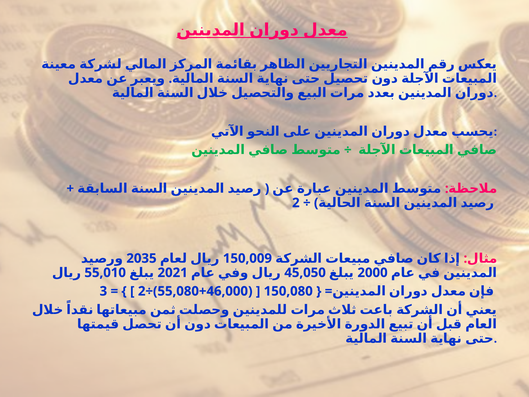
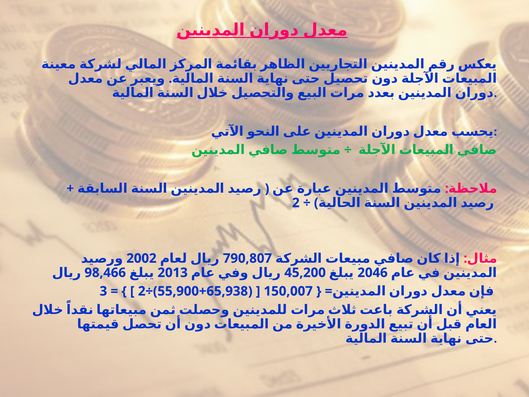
2035: 2035 -> 2002 (141, 258)
150,009: 150,009 -> 790,807 (247, 258)
55,010: 55,010 -> 98,466 (105, 273)
2021: 2021 -> 2013 (173, 273)
45,050: 45,050 -> 45,200 (305, 273)
2000: 2000 -> 2046 (373, 273)
55,080: 55,080 -> 55,900 (178, 291)
46,000: 46,000 -> 65,938 (227, 291)
150,080: 150,080 -> 150,007 (288, 291)
